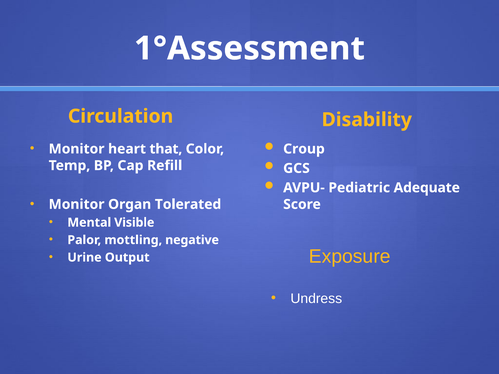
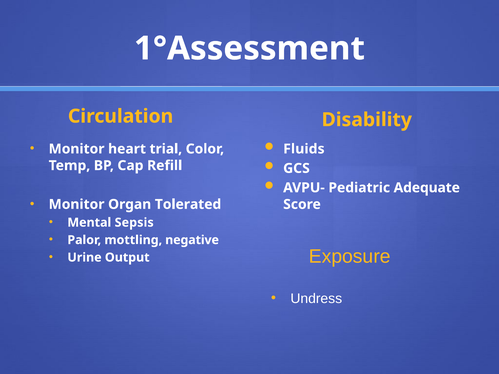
Croup: Croup -> Fluids (304, 149)
that: that -> trial (166, 149)
Visible: Visible -> Sepsis (134, 223)
